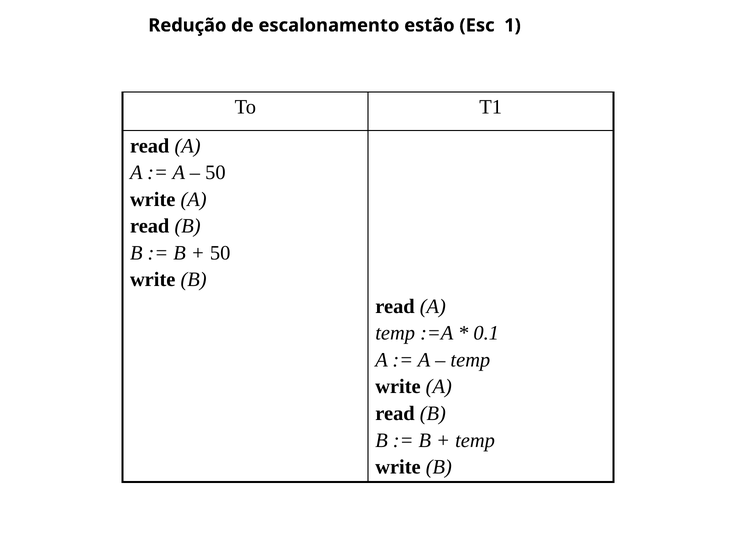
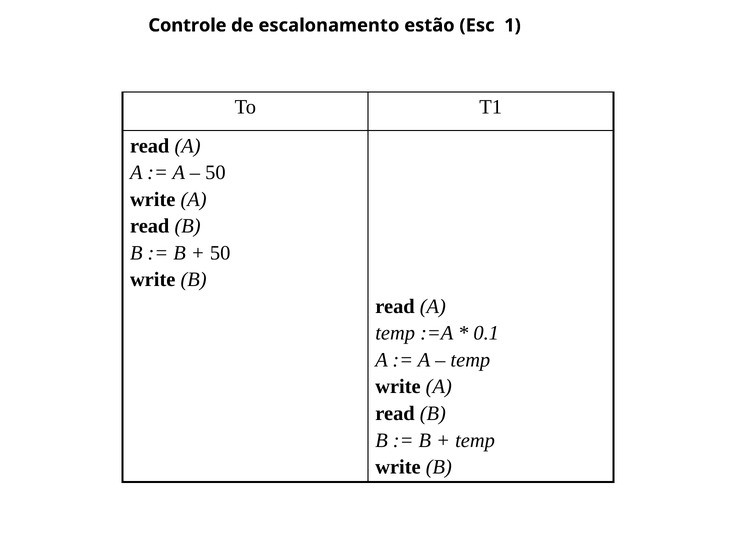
Redução: Redução -> Controle (187, 25)
